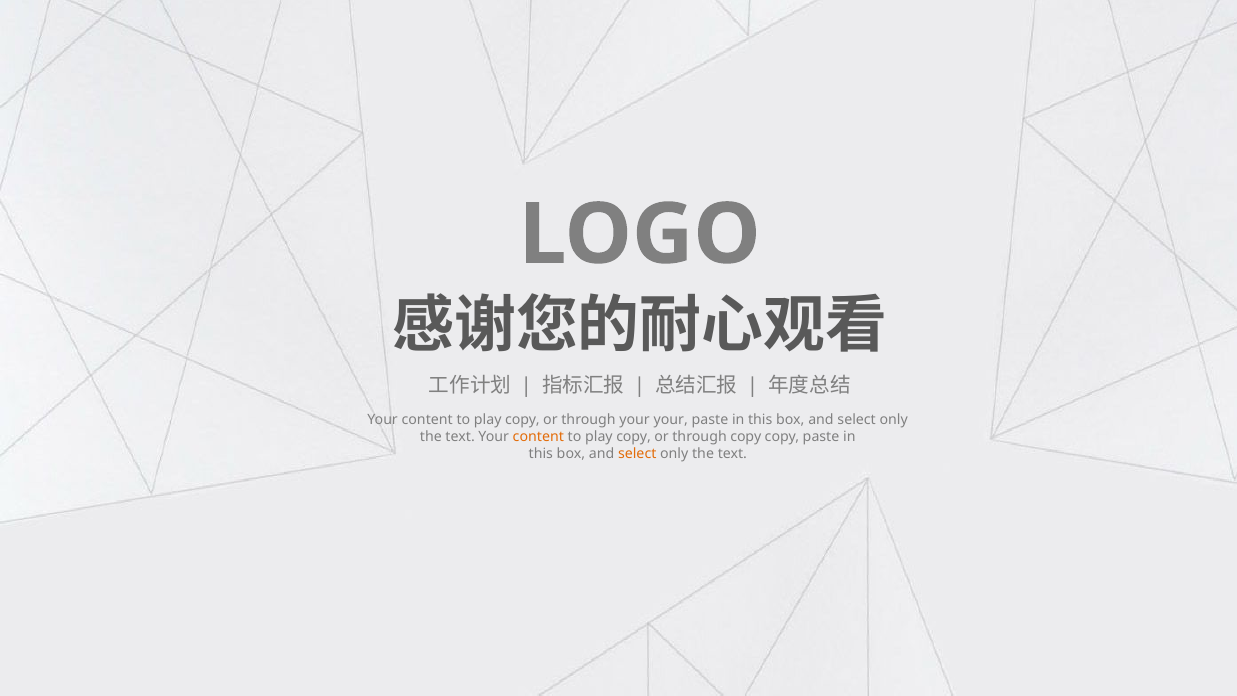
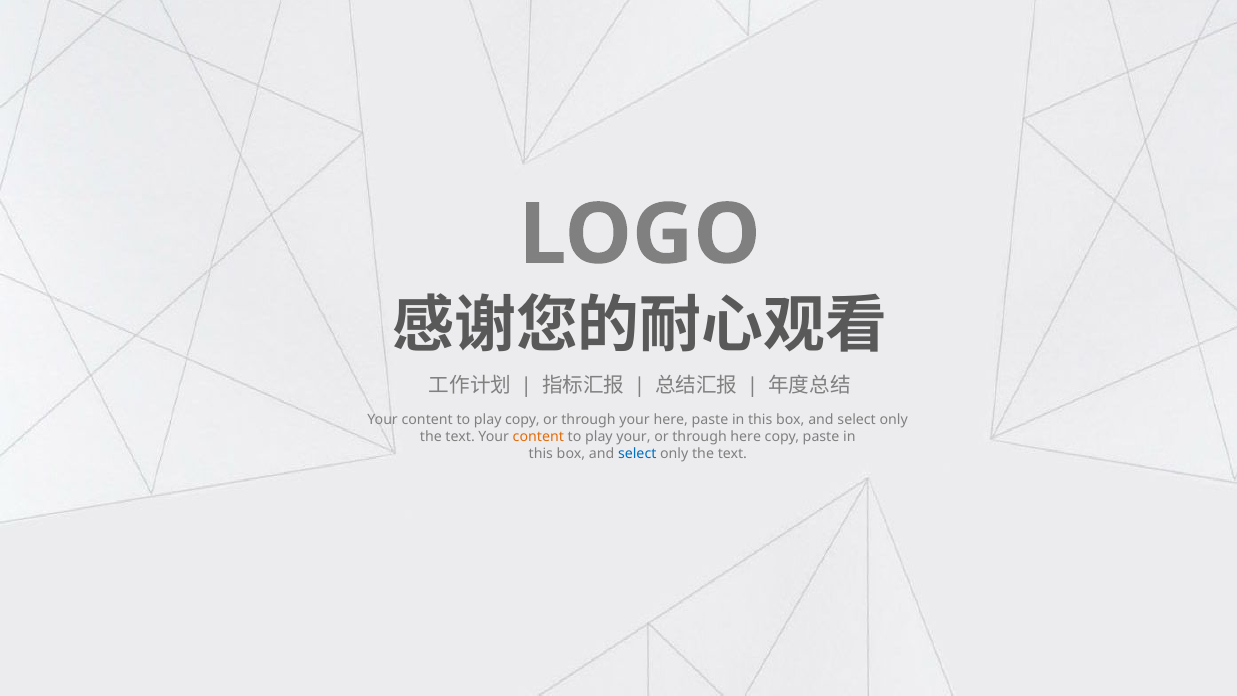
your your: your -> here (671, 420)
copy: copy -> your (633, 437)
through copy: copy -> here (746, 437)
select colour: orange -> blue (637, 454)
